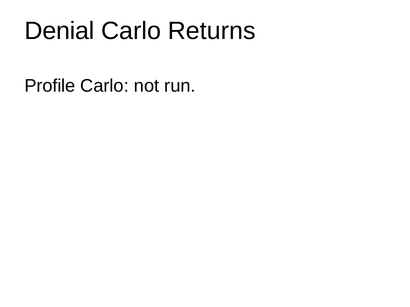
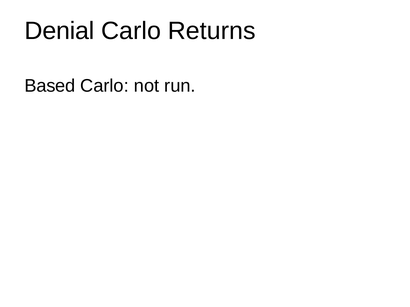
Profile: Profile -> Based (50, 86)
